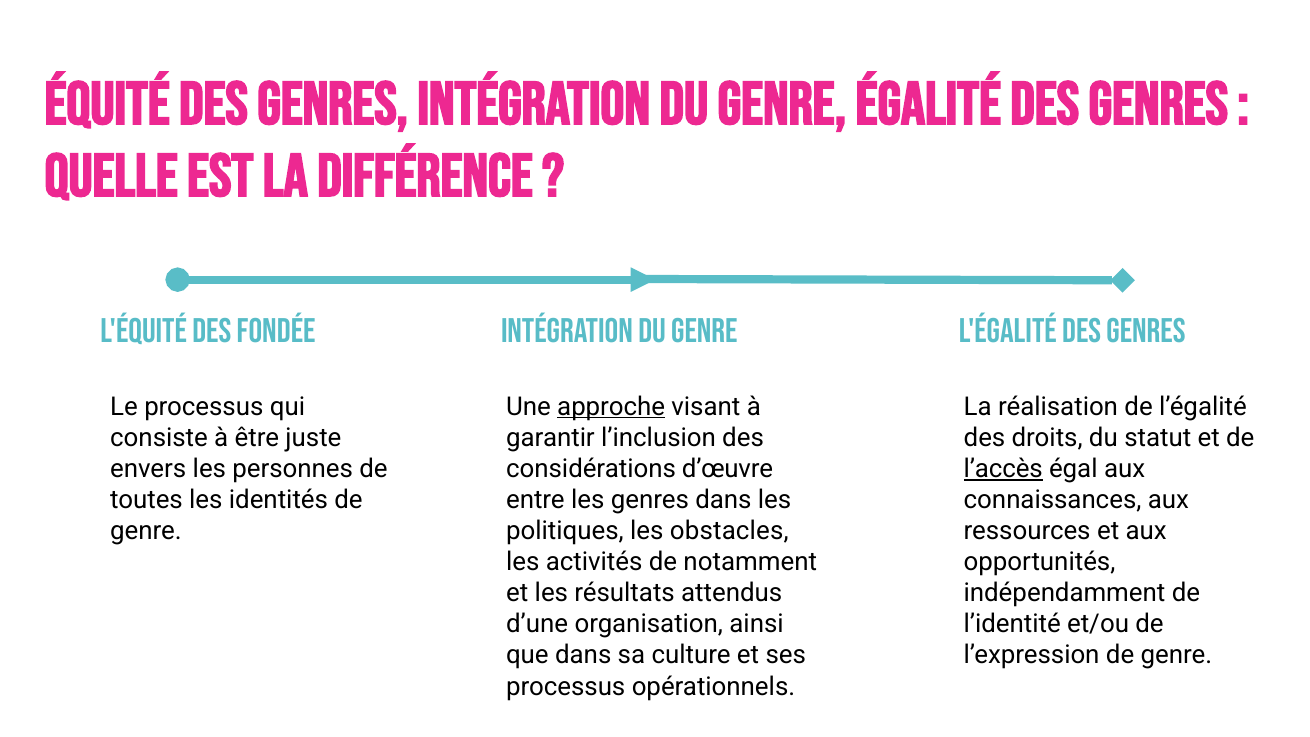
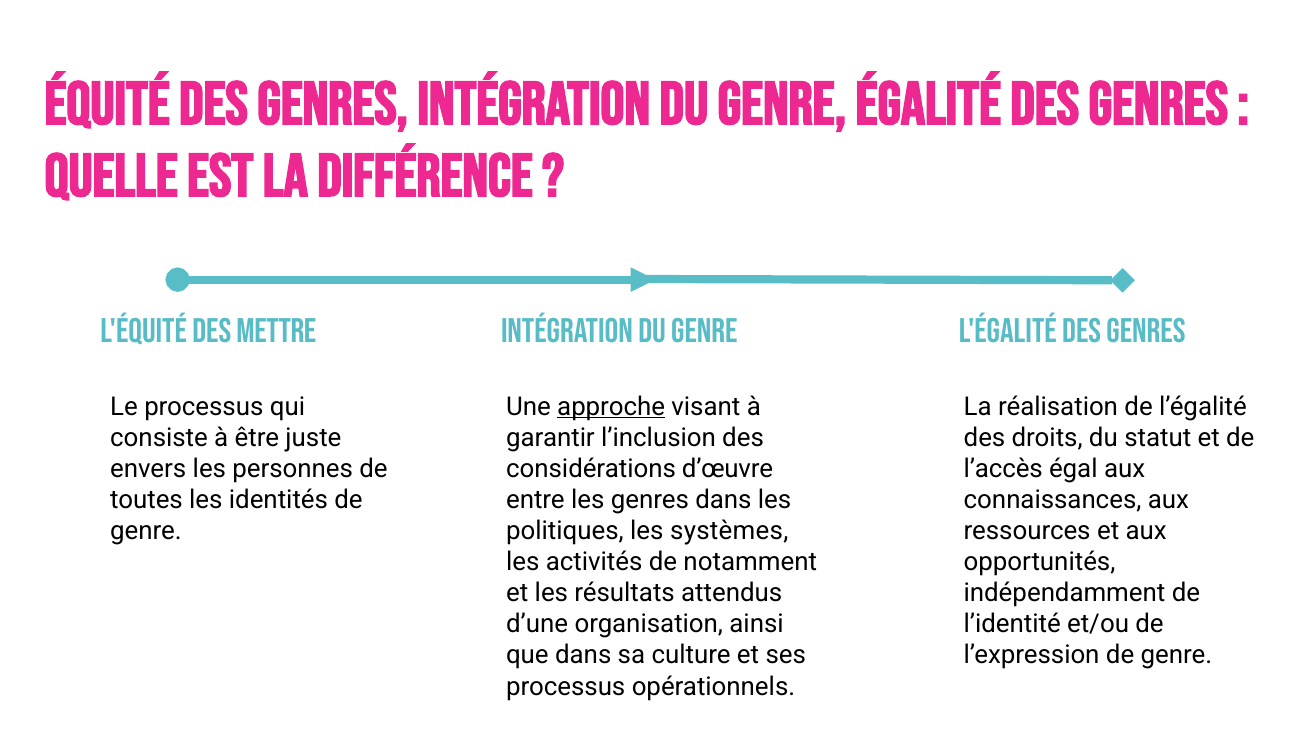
fondée: fondée -> mettre (276, 331)
l’accès underline: present -> none (1003, 469)
obstacles: obstacles -> systèmes (729, 531)
